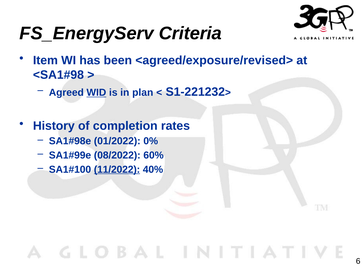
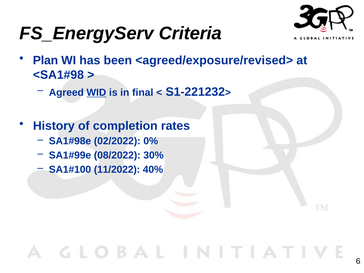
Item: Item -> Plan (45, 60)
plan: plan -> final (143, 93)
01/2022: 01/2022 -> 02/2022 (117, 141)
60%: 60% -> 30% (154, 155)
11/2022 underline: present -> none (117, 169)
